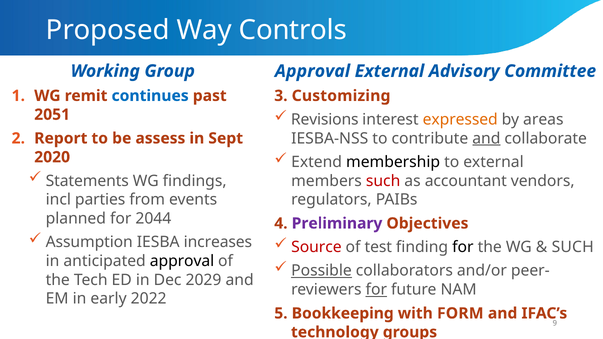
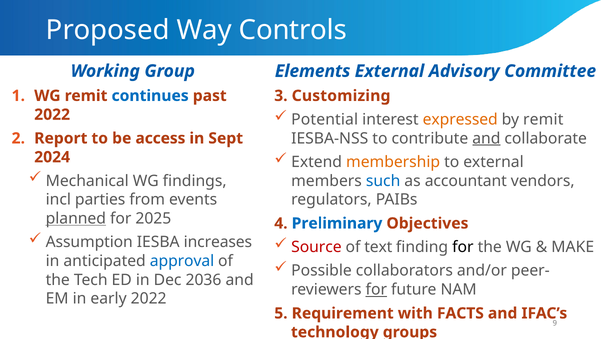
Approval: Approval -> Elements (313, 71)
Revisions: Revisions -> Potential (325, 120)
by areas: areas -> remit (543, 120)
2051: 2051 -> 2022 (52, 115)
assess: assess -> access (160, 138)
membership colour: black -> orange (393, 162)
2020: 2020 -> 2024 (52, 157)
Statements: Statements -> Mechanical (87, 181)
such colour: red -> blue (383, 181)
planned underline: none -> present (76, 219)
2044: 2044 -> 2025 (153, 219)
Preliminary colour: purple -> blue (337, 224)
test: test -> text (378, 247)
SUCH: SUCH -> MAKE (573, 247)
approval colour: black -> blue (182, 261)
Possible underline: present -> none (322, 271)
2029: 2029 -> 2036 (204, 280)
Bookkeeping: Bookkeeping -> Requirement (343, 313)
FORM: FORM -> FACTS (460, 313)
